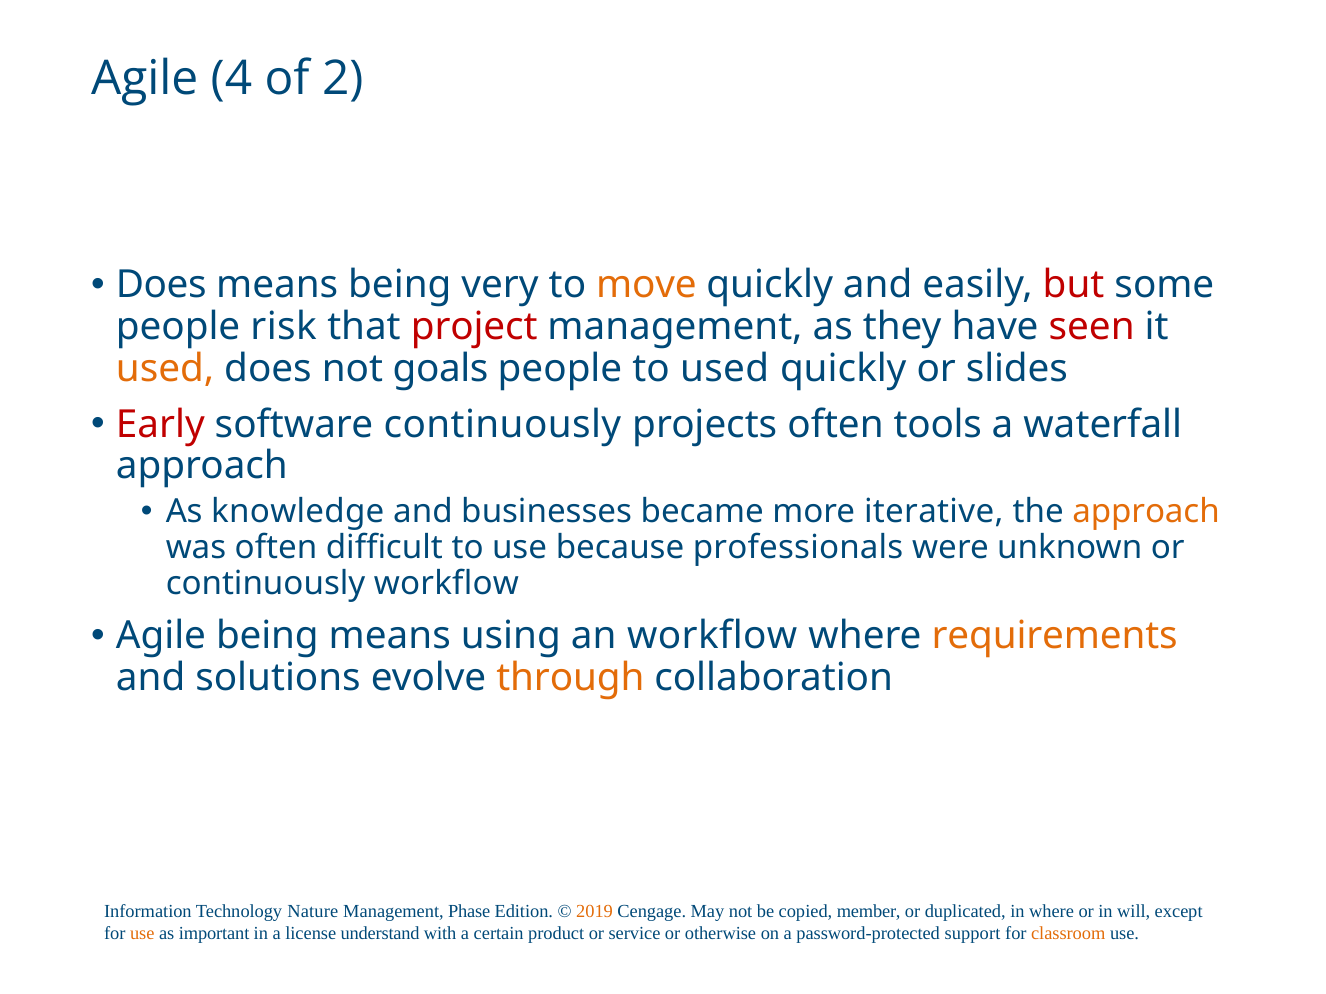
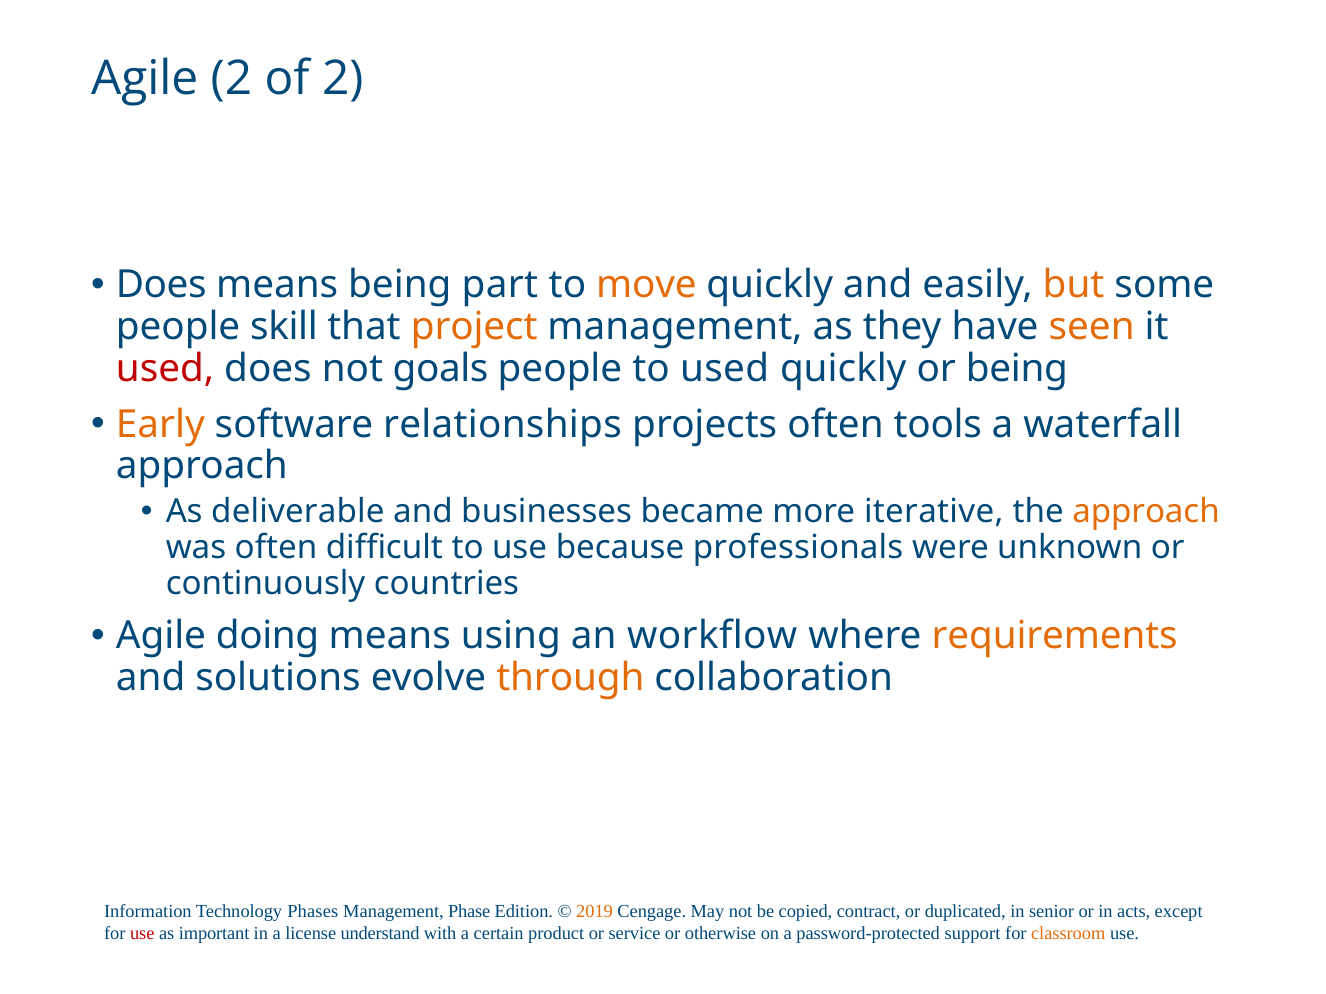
Agile 4: 4 -> 2 (231, 78)
very: very -> part (500, 285)
but colour: red -> orange (1074, 285)
risk: risk -> skill (284, 327)
project colour: red -> orange (474, 327)
seen colour: red -> orange (1092, 327)
used colour: orange -> red (165, 369)
or slides: slides -> being (1017, 369)
Early colour: red -> orange (160, 425)
software continuously: continuously -> relationships (502, 425)
knowledge: knowledge -> deliverable (298, 512)
continuously workflow: workflow -> countries (447, 584)
Agile being: being -> doing (268, 636)
Nature: Nature -> Phases (313, 912)
member: member -> contract (869, 912)
in where: where -> senior (1051, 912)
will: will -> acts (1134, 912)
use colour: orange -> red (142, 934)
